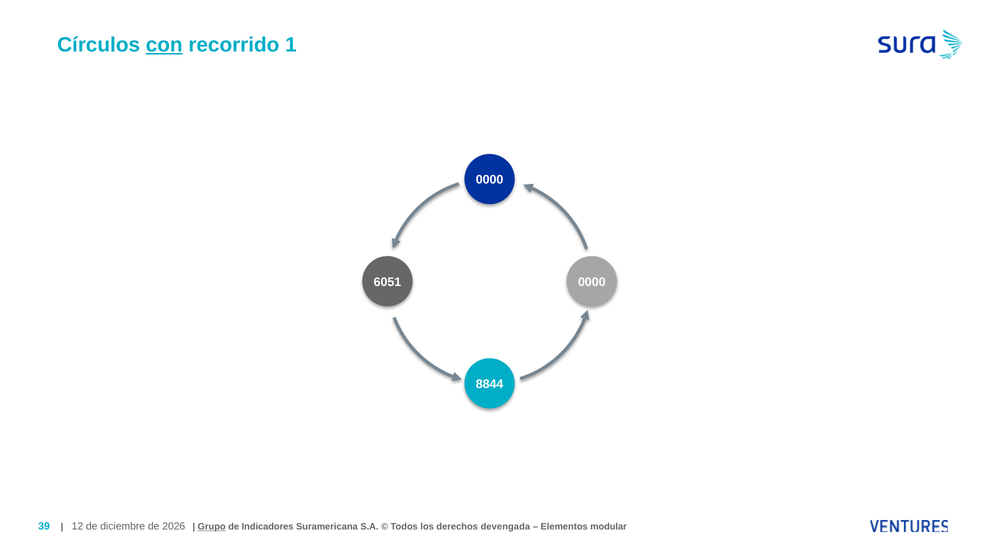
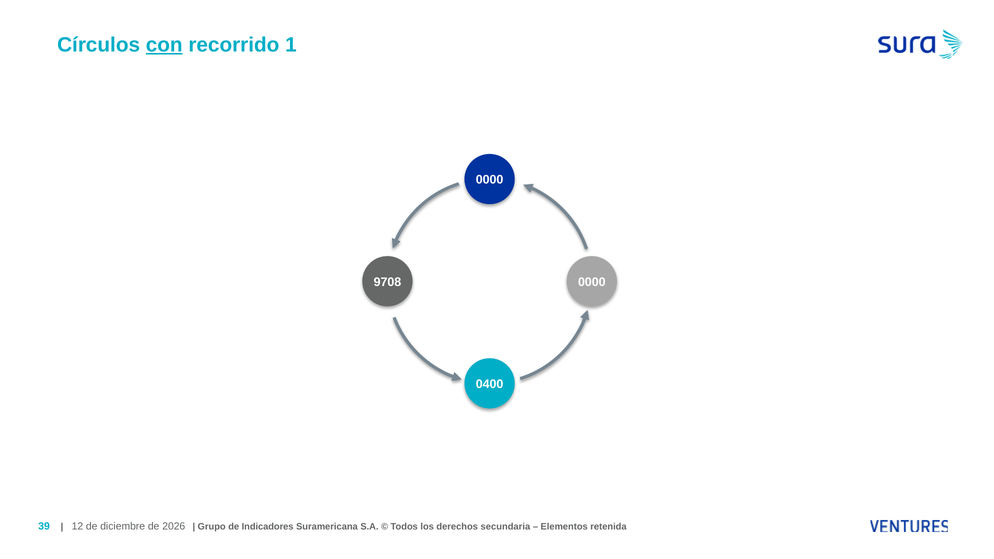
6051: 6051 -> 9708 (387, 282)
8844: 8844 -> 0400 (490, 384)
Grupo underline: present -> none (212, 527)
devengada: devengada -> secundaria (505, 527)
modular: modular -> retenida (608, 527)
